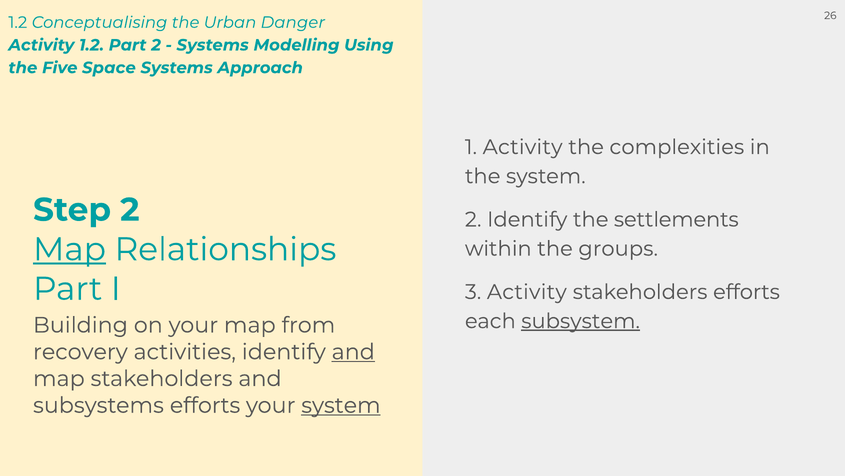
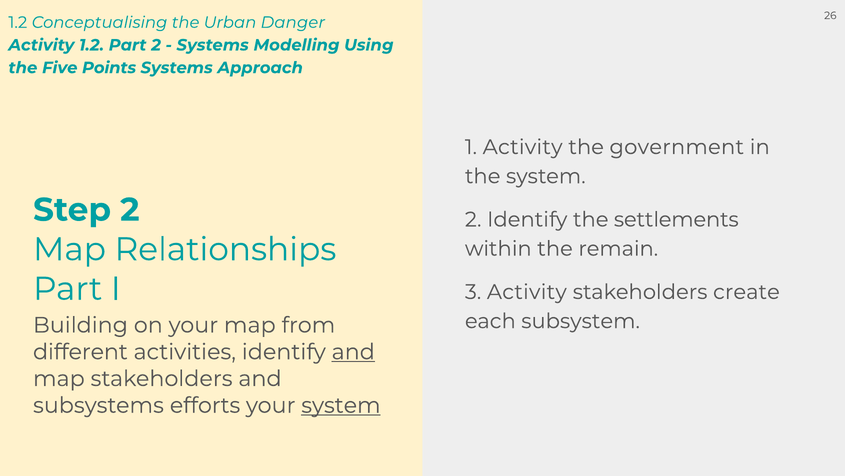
Space: Space -> Points (109, 68)
complexities: complexities -> government (677, 147)
Map underline: present -> none (69, 249)
groups: groups -> remain (618, 248)
stakeholders efforts: efforts -> create (746, 292)
subsystem underline: present -> none (581, 321)
recovery: recovery -> different (80, 351)
